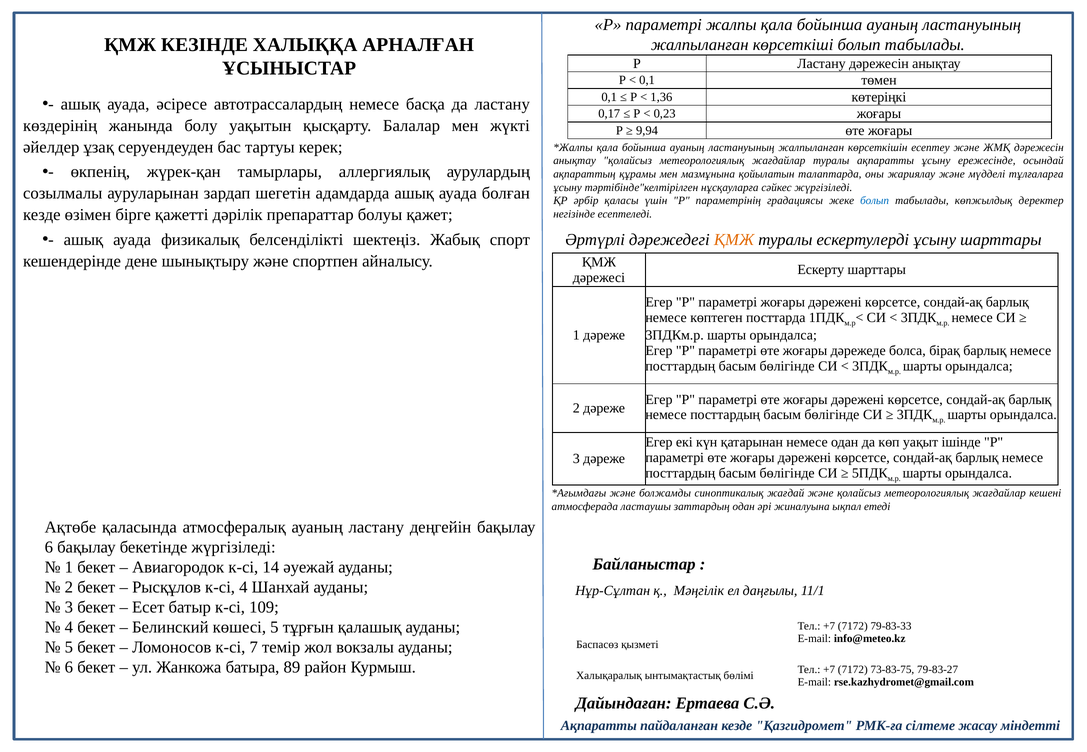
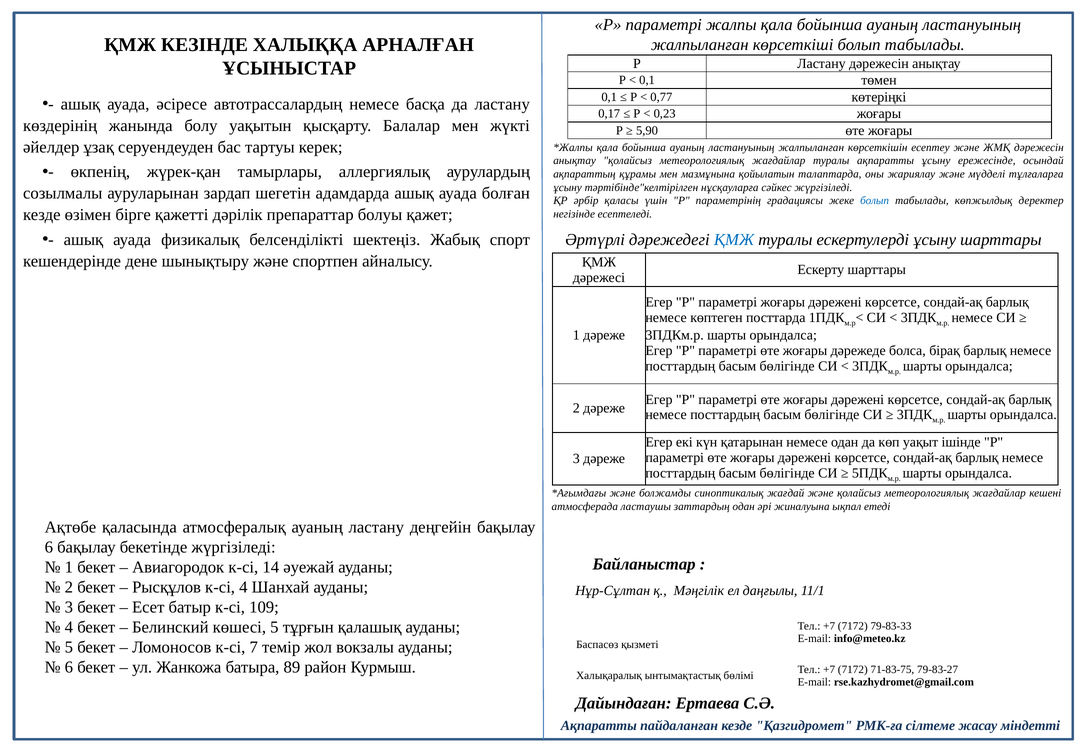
1,36: 1,36 -> 0,77 (661, 97)
9,94: 9,94 -> 5,90 (647, 131)
ҚМЖ colour: orange -> blue (734, 240)
73-83-75: 73-83-75 -> 71-83-75 (892, 670)
